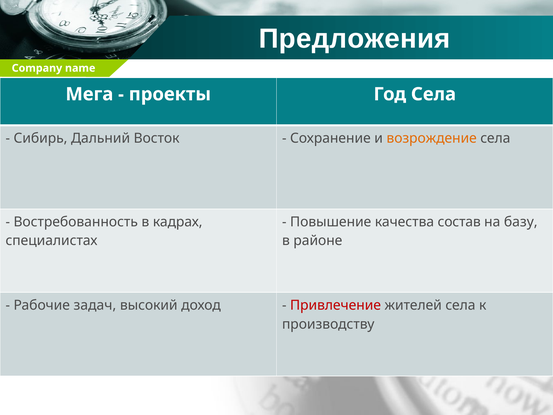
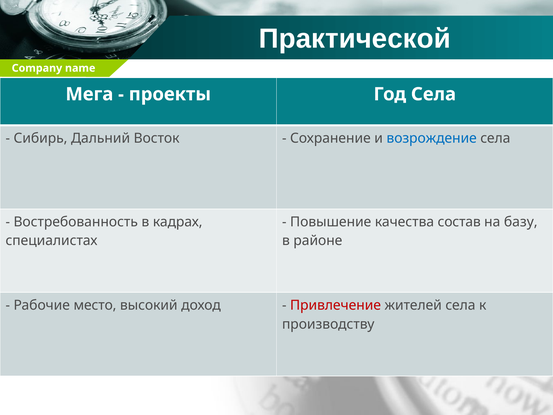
Предложения: Предложения -> Практической (355, 39)
возрождение colour: orange -> blue (432, 138)
задач: задач -> место (95, 305)
